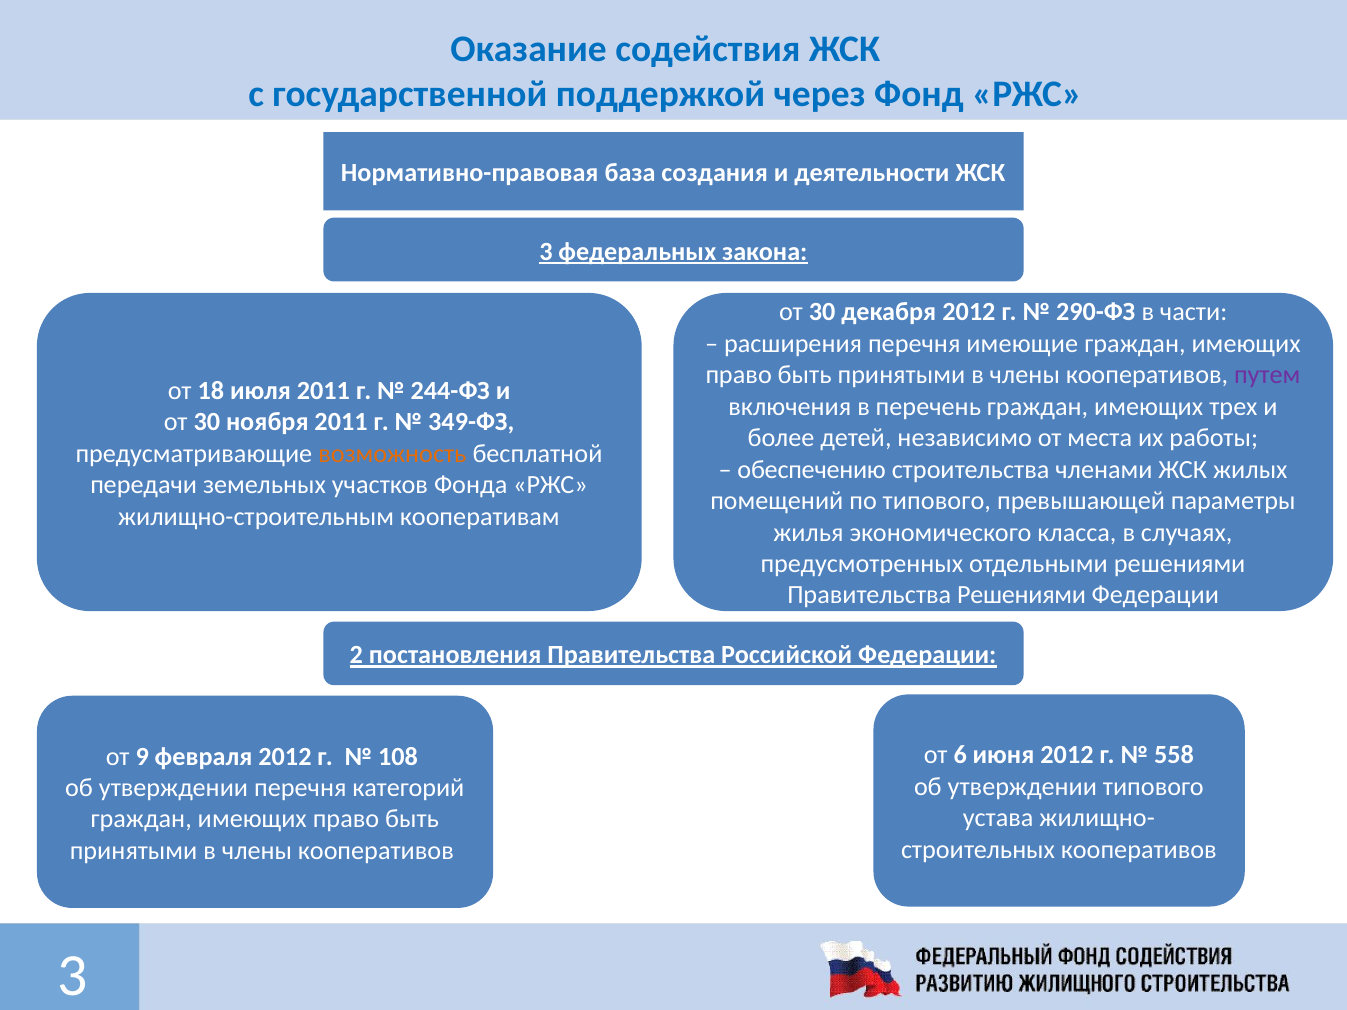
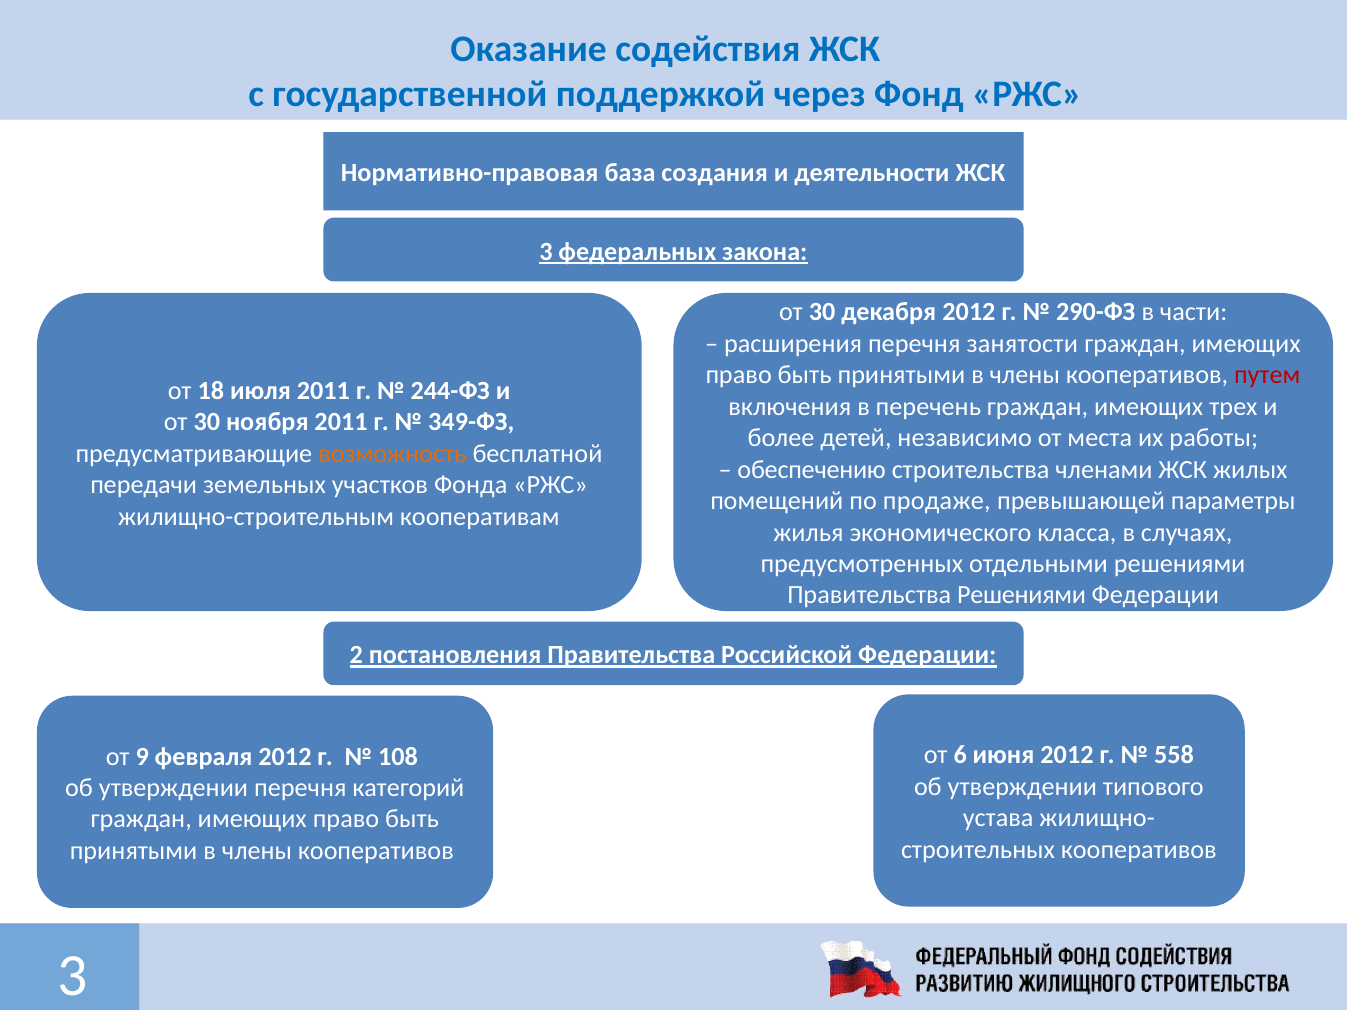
имеющие: имеющие -> занятости (1022, 344)
путем colour: purple -> red (1267, 375)
по типового: типового -> продаже (937, 501)
